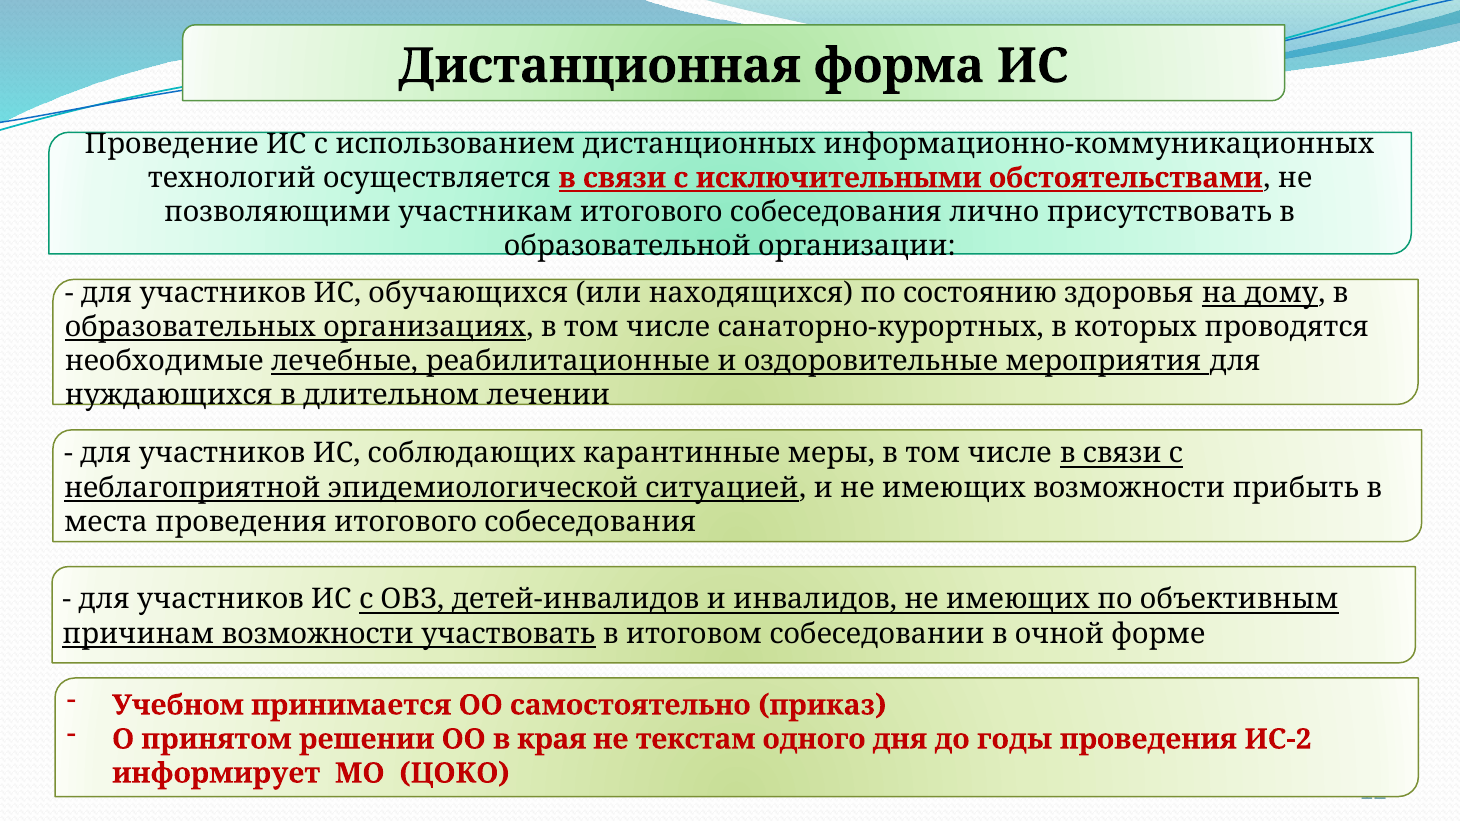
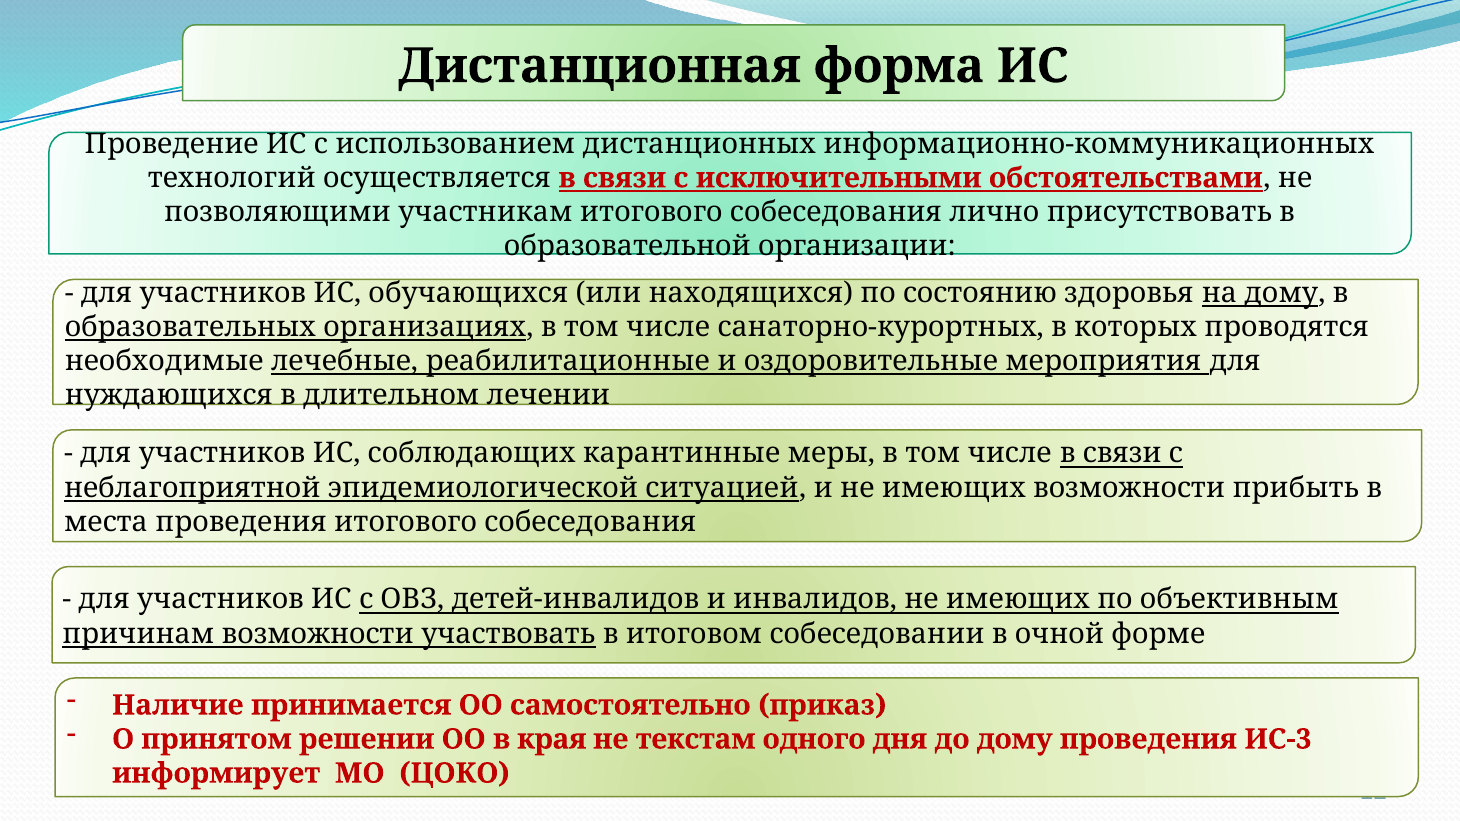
Учебном: Учебном -> Наличие (178, 705)
до годы: годы -> дому (1015, 739)
ИС-2: ИС-2 -> ИС-3 (1278, 739)
